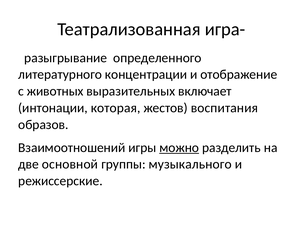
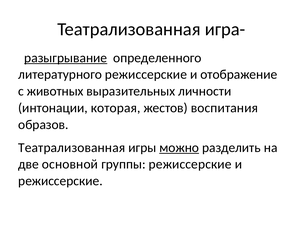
разыгрывание underline: none -> present (66, 58)
литературного концентрации: концентрации -> режиссерские (146, 75)
включает: включает -> личности (205, 91)
Взаимоотношений: Взаимоотношений -> Театрализованная (72, 148)
группы музыкального: музыкального -> режиссерские (190, 164)
